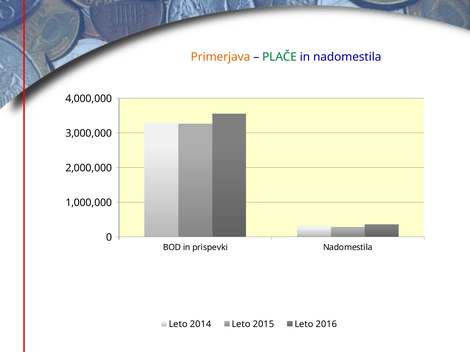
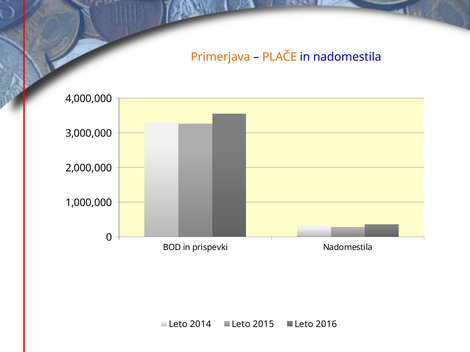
PLAČE colour: green -> orange (280, 57)
